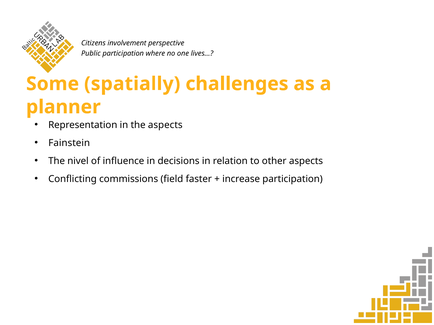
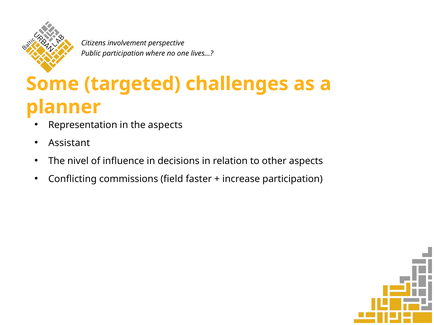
spatially: spatially -> targeted (132, 84)
Fainstein: Fainstein -> Assistant (69, 143)
